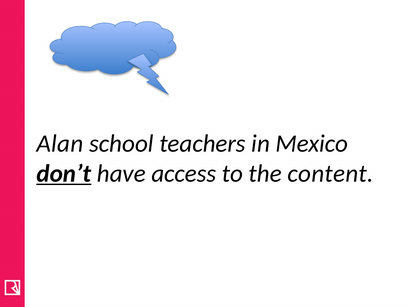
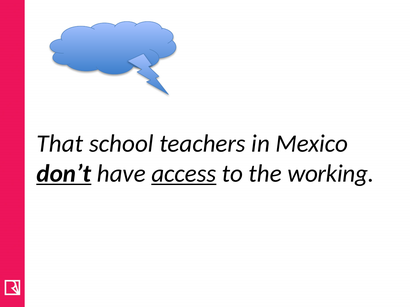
Alan: Alan -> That (60, 144)
access underline: none -> present (184, 174)
content: content -> working (331, 174)
